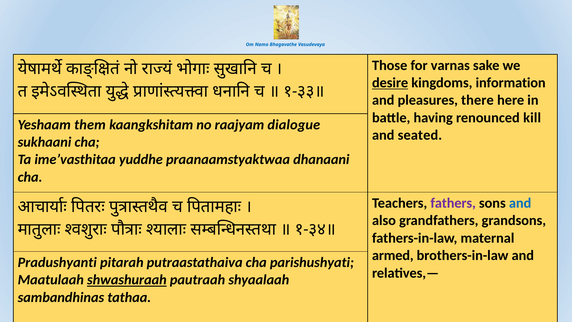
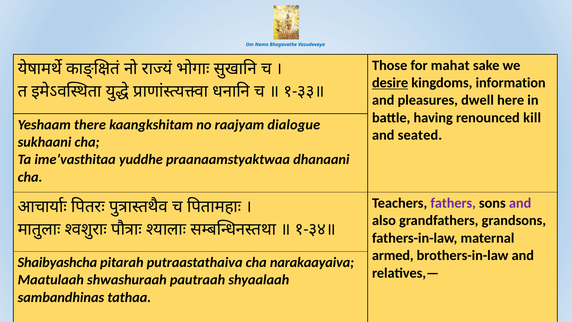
varnas: varnas -> mahat (450, 65)
there: there -> dwell (477, 100)
them: them -> there (90, 125)
and colour: blue -> purple (520, 203)
Pradushyanti: Pradushyanti -> Shaibyashcha (57, 262)
parishushyati: parishushyati -> narakaayaiva (312, 262)
shwashuraah underline: present -> none (127, 280)
